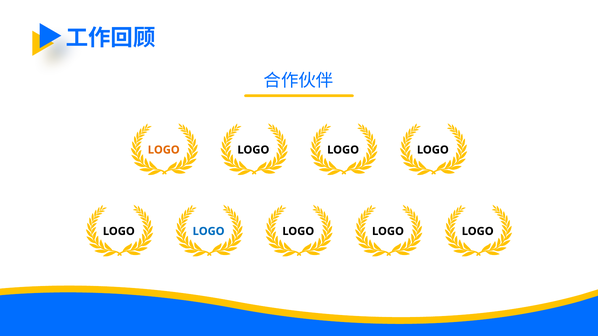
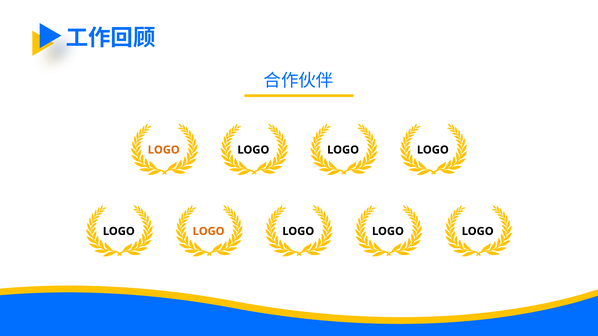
LOGO colour: blue -> orange (209, 232)
